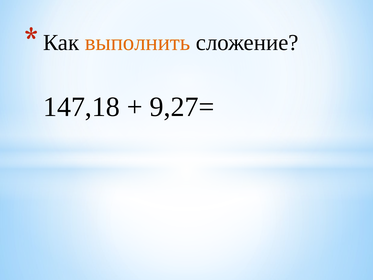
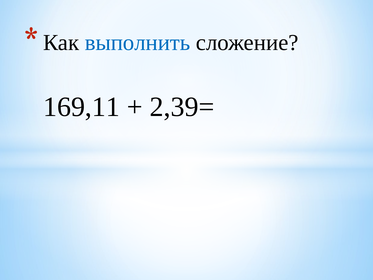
выполнить colour: orange -> blue (138, 42)
147,18: 147,18 -> 169,11 (81, 107)
9,27=: 9,27= -> 2,39= (182, 107)
